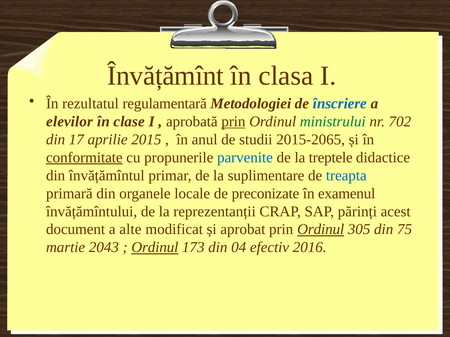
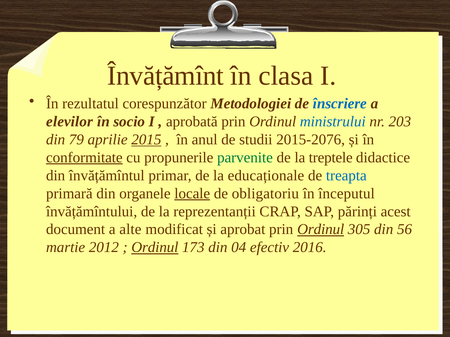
regulamentară: regulamentară -> corespunzător (165, 104)
clase: clase -> socio (129, 122)
prin underline: present -> none (233, 122)
ministrului colour: green -> blue (333, 122)
702: 702 -> 203 (400, 122)
17: 17 -> 79 (76, 140)
2015 underline: none -> present (146, 140)
2015-2065: 2015-2065 -> 2015-2076 (311, 140)
parvenite colour: blue -> green (245, 158)
suplimentare: suplimentare -> educaționale (266, 176)
locale underline: none -> present (192, 194)
preconizate: preconizate -> obligatoriu (265, 194)
examenul: examenul -> începutul (347, 194)
75: 75 -> 56 (405, 230)
2043: 2043 -> 2012 (104, 248)
